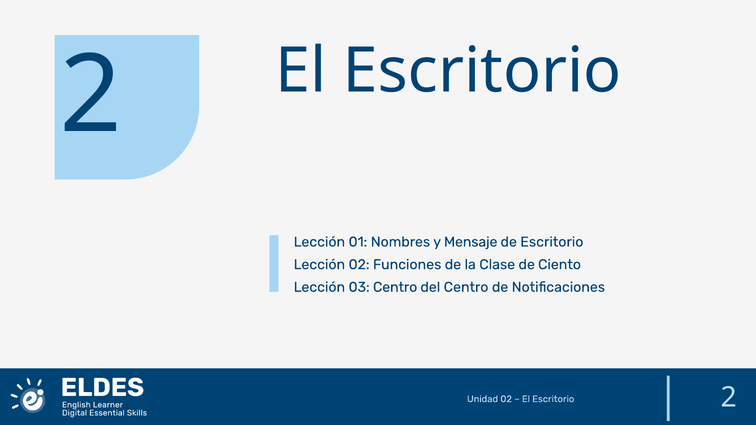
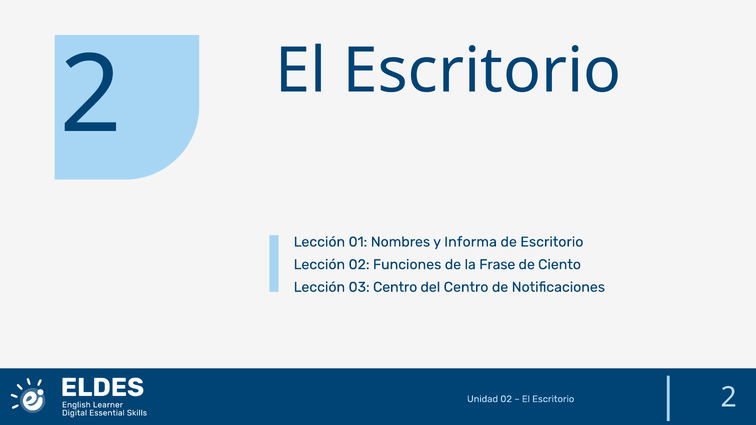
Mensaje: Mensaje -> Informa (471, 242)
Clase: Clase -> Frase (497, 265)
